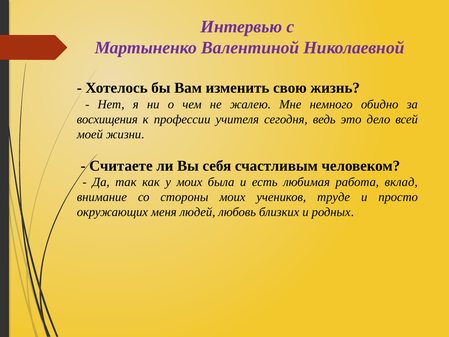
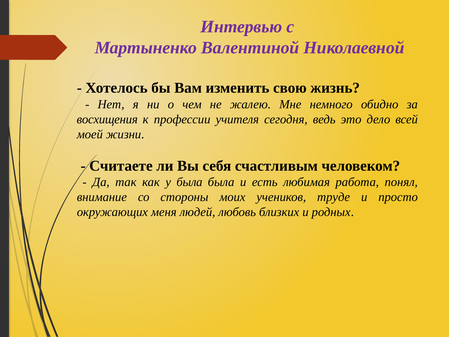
у моих: моих -> была (189, 182)
вклад: вклад -> понял (401, 182)
